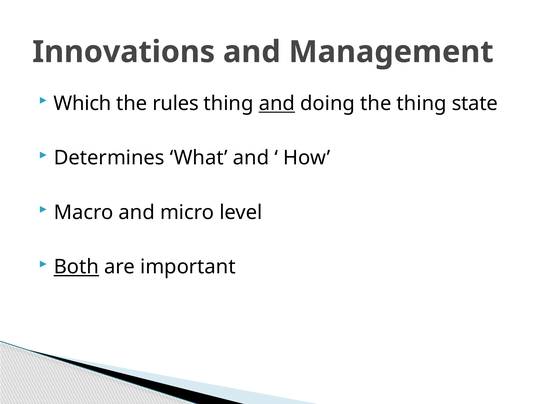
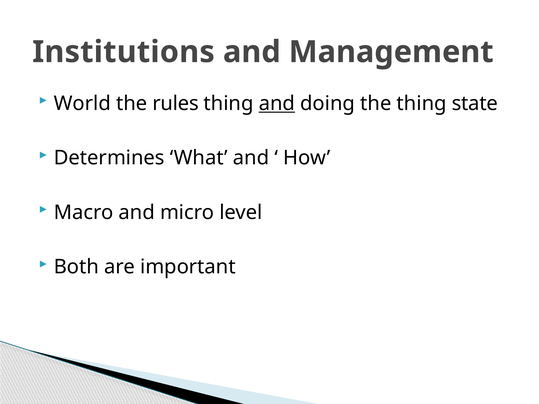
Innovations: Innovations -> Institutions (124, 52)
Which: Which -> World (82, 104)
Both underline: present -> none (76, 267)
